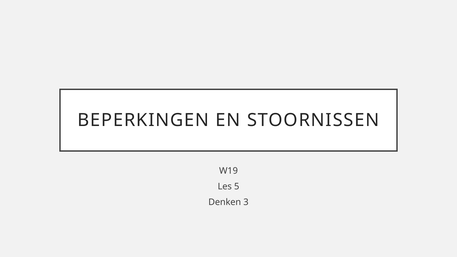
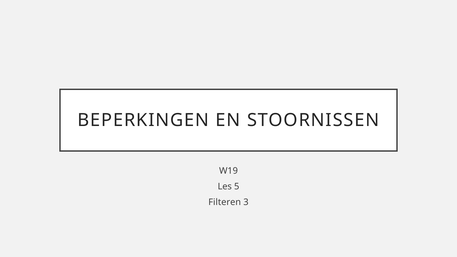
Denken: Denken -> Filteren (225, 202)
